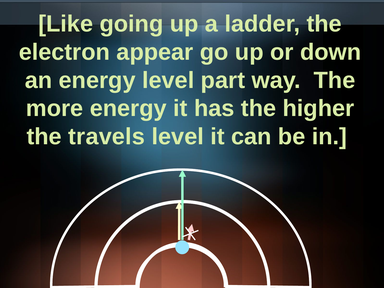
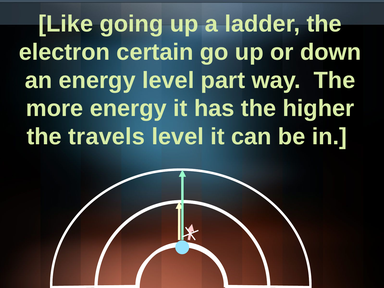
appear: appear -> certain (155, 52)
